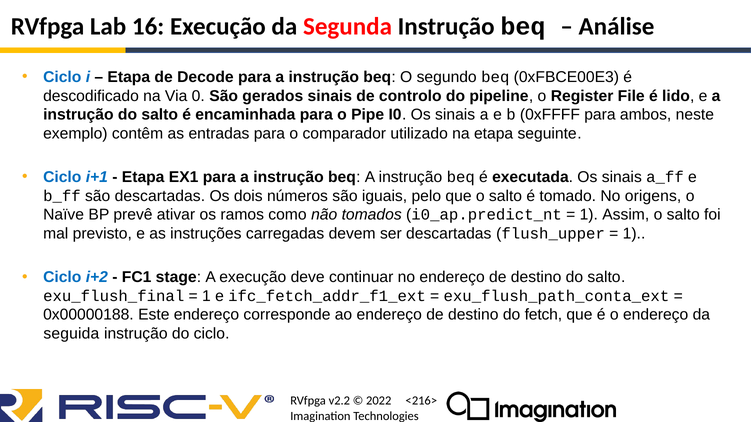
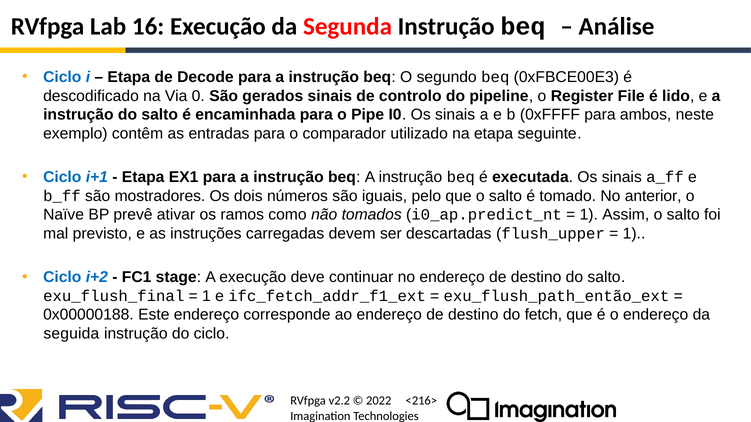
são descartadas: descartadas -> mostradores (160, 196)
origens: origens -> anterior (653, 196)
exu_flush_path_conta_ext: exu_flush_path_conta_ext -> exu_flush_path_então_ext (556, 296)
